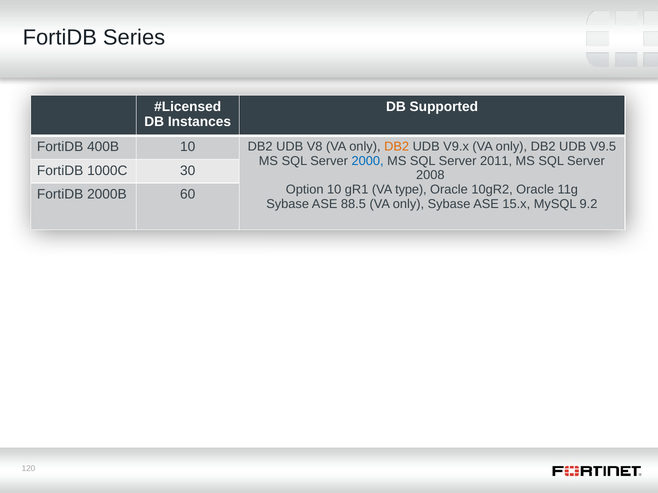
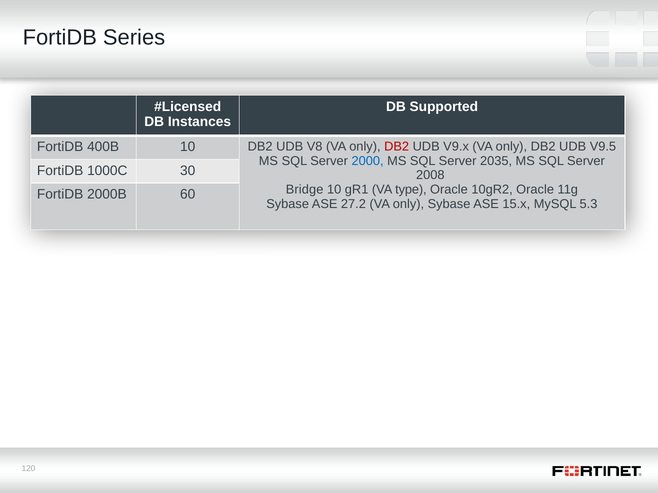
DB2 colour: orange -> red (397, 147)
2011: 2011 -> 2035 (496, 161)
Option: Option -> Bridge (305, 190)
88.5: 88.5 -> 27.2 (353, 204)
9.2: 9.2 -> 5.3 (589, 204)
